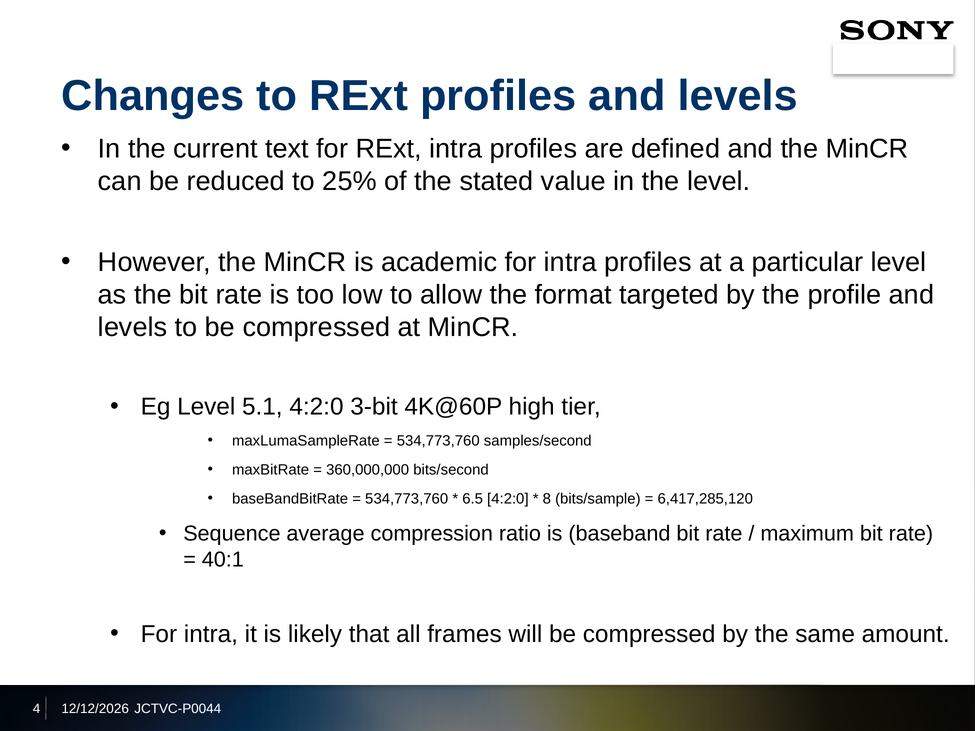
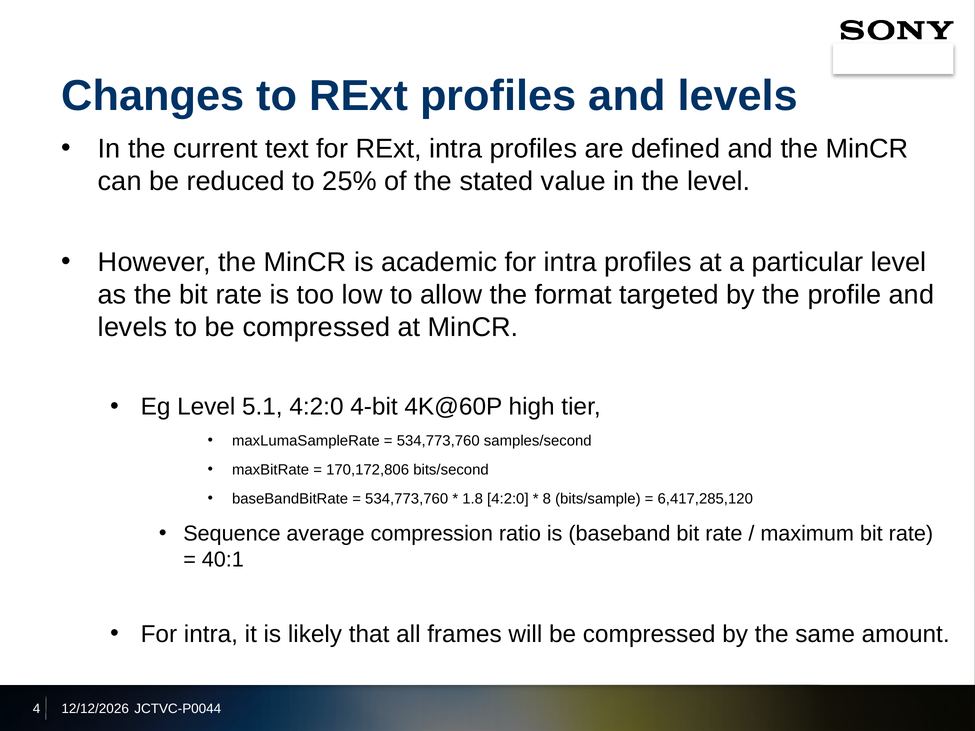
3-bit: 3-bit -> 4-bit (374, 407)
360,000,000: 360,000,000 -> 170,172,806 (368, 470)
6.5: 6.5 -> 1.8 (473, 499)
